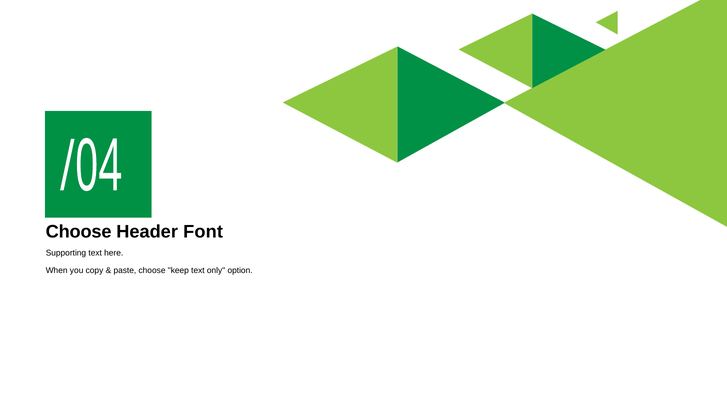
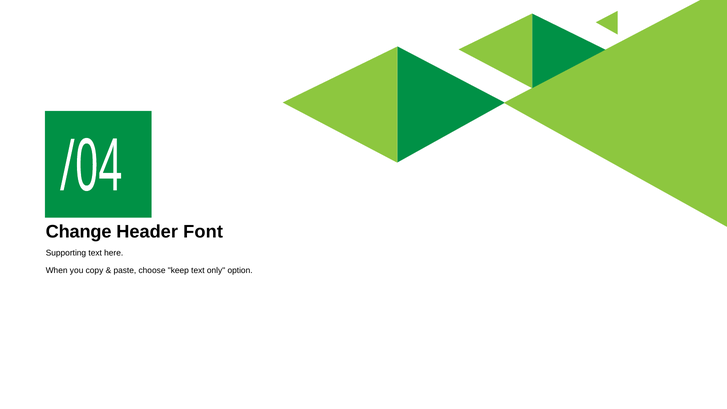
Choose: Choose -> Change (79, 232)
